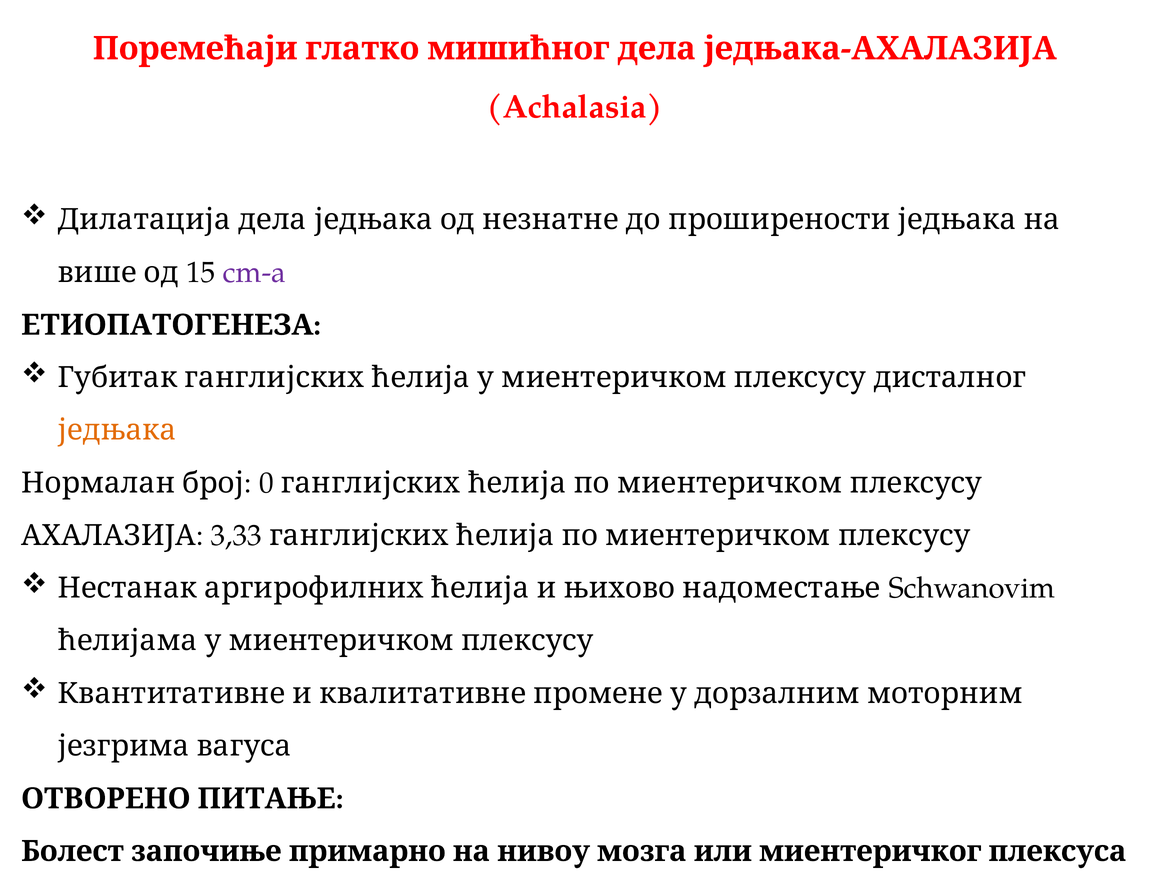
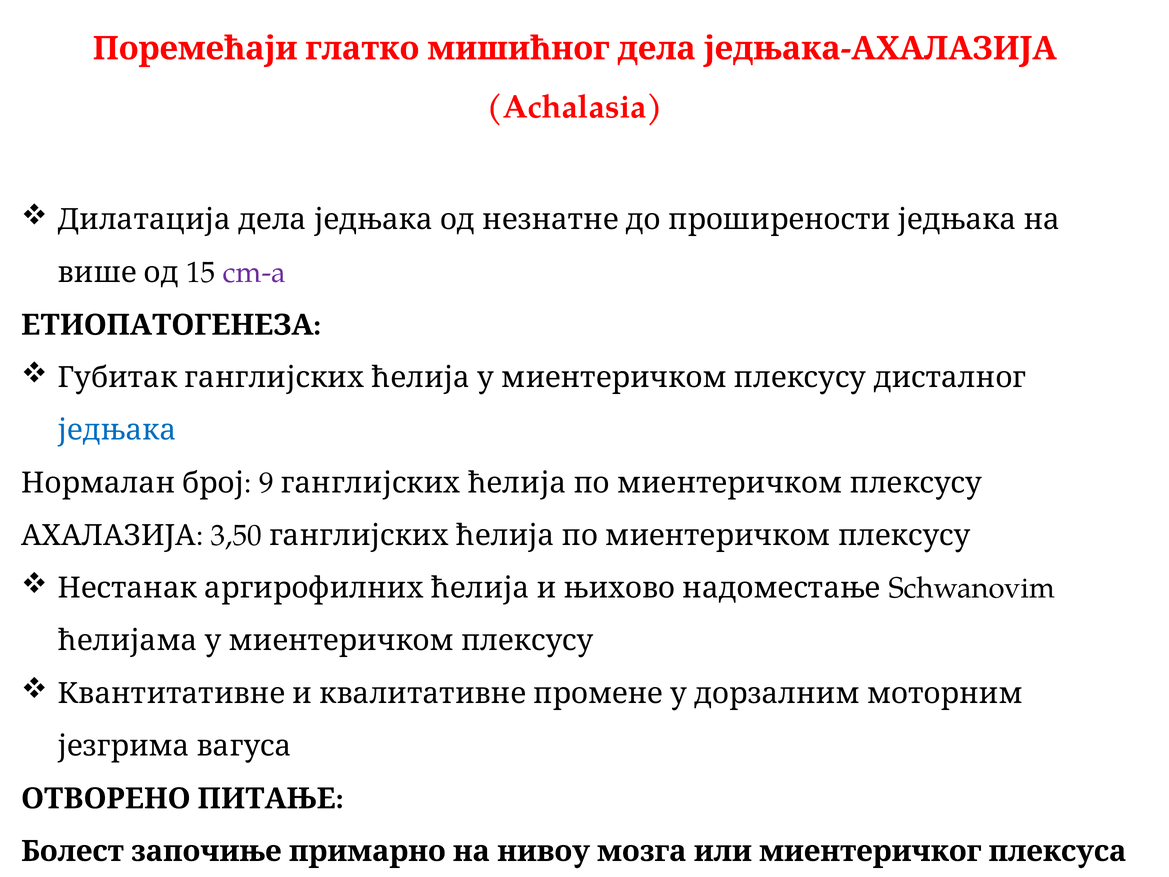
једњака colour: orange -> blue (117, 430)
0: 0 -> 9 (266, 483)
3,33: 3,33 -> 3,50 (236, 535)
